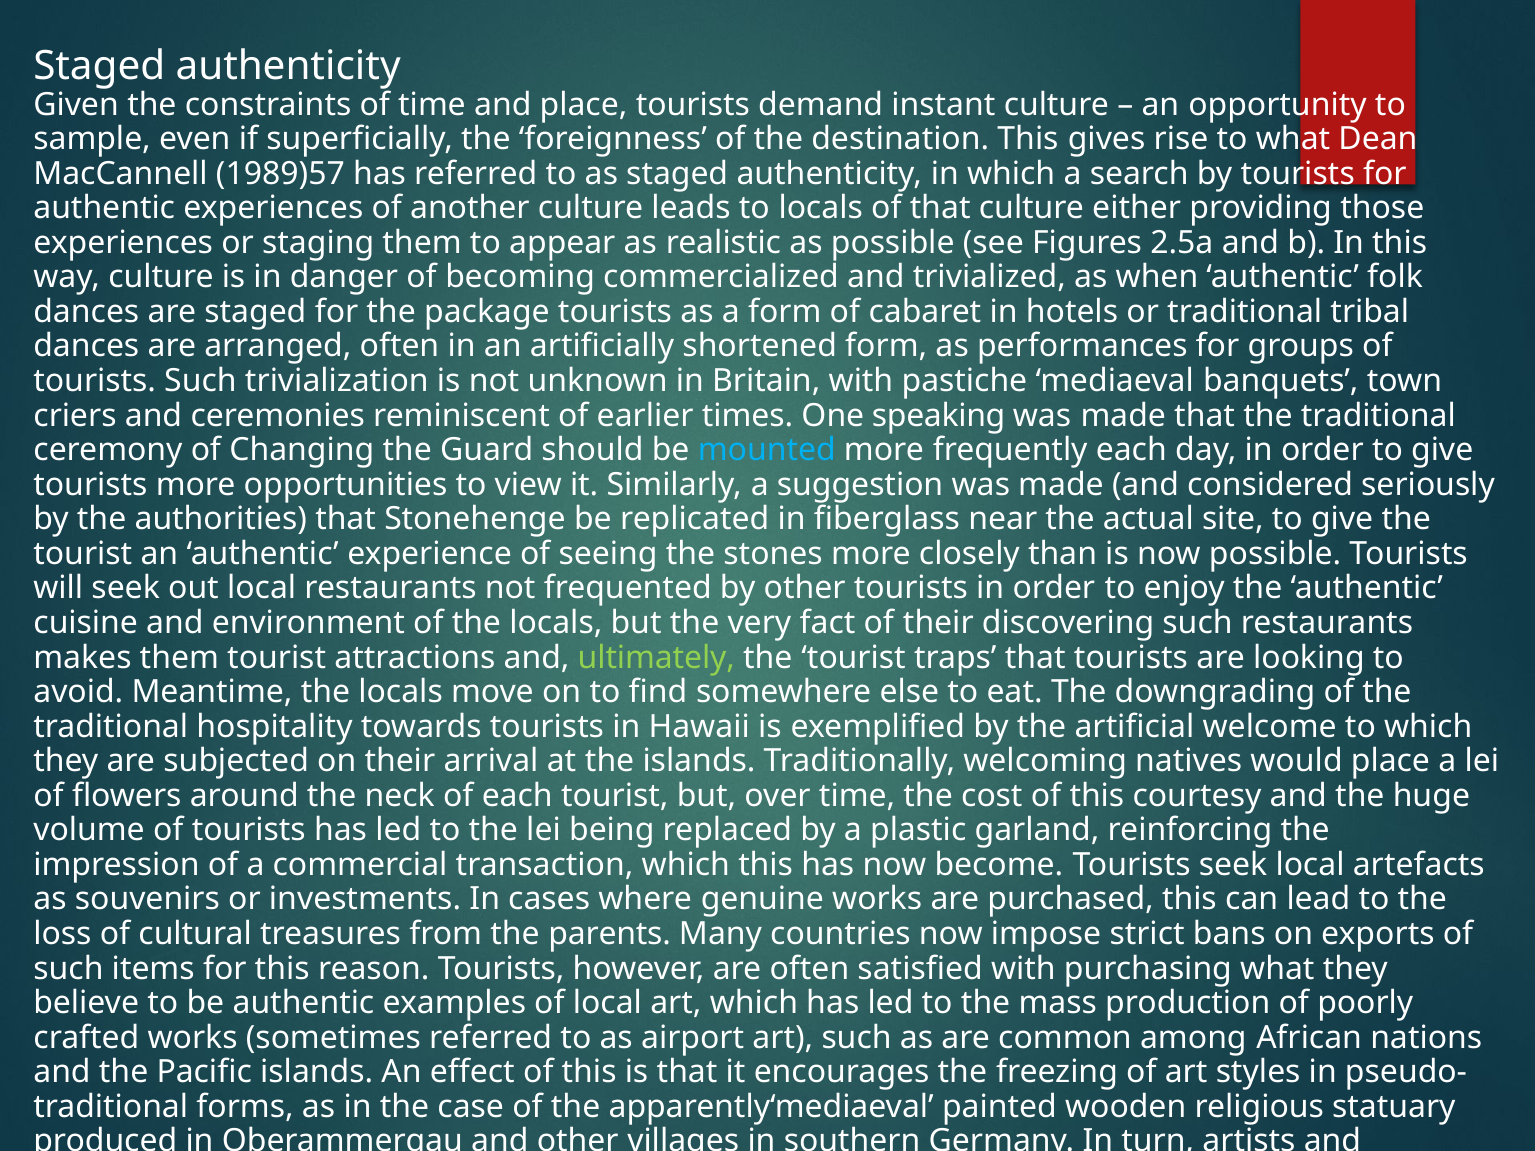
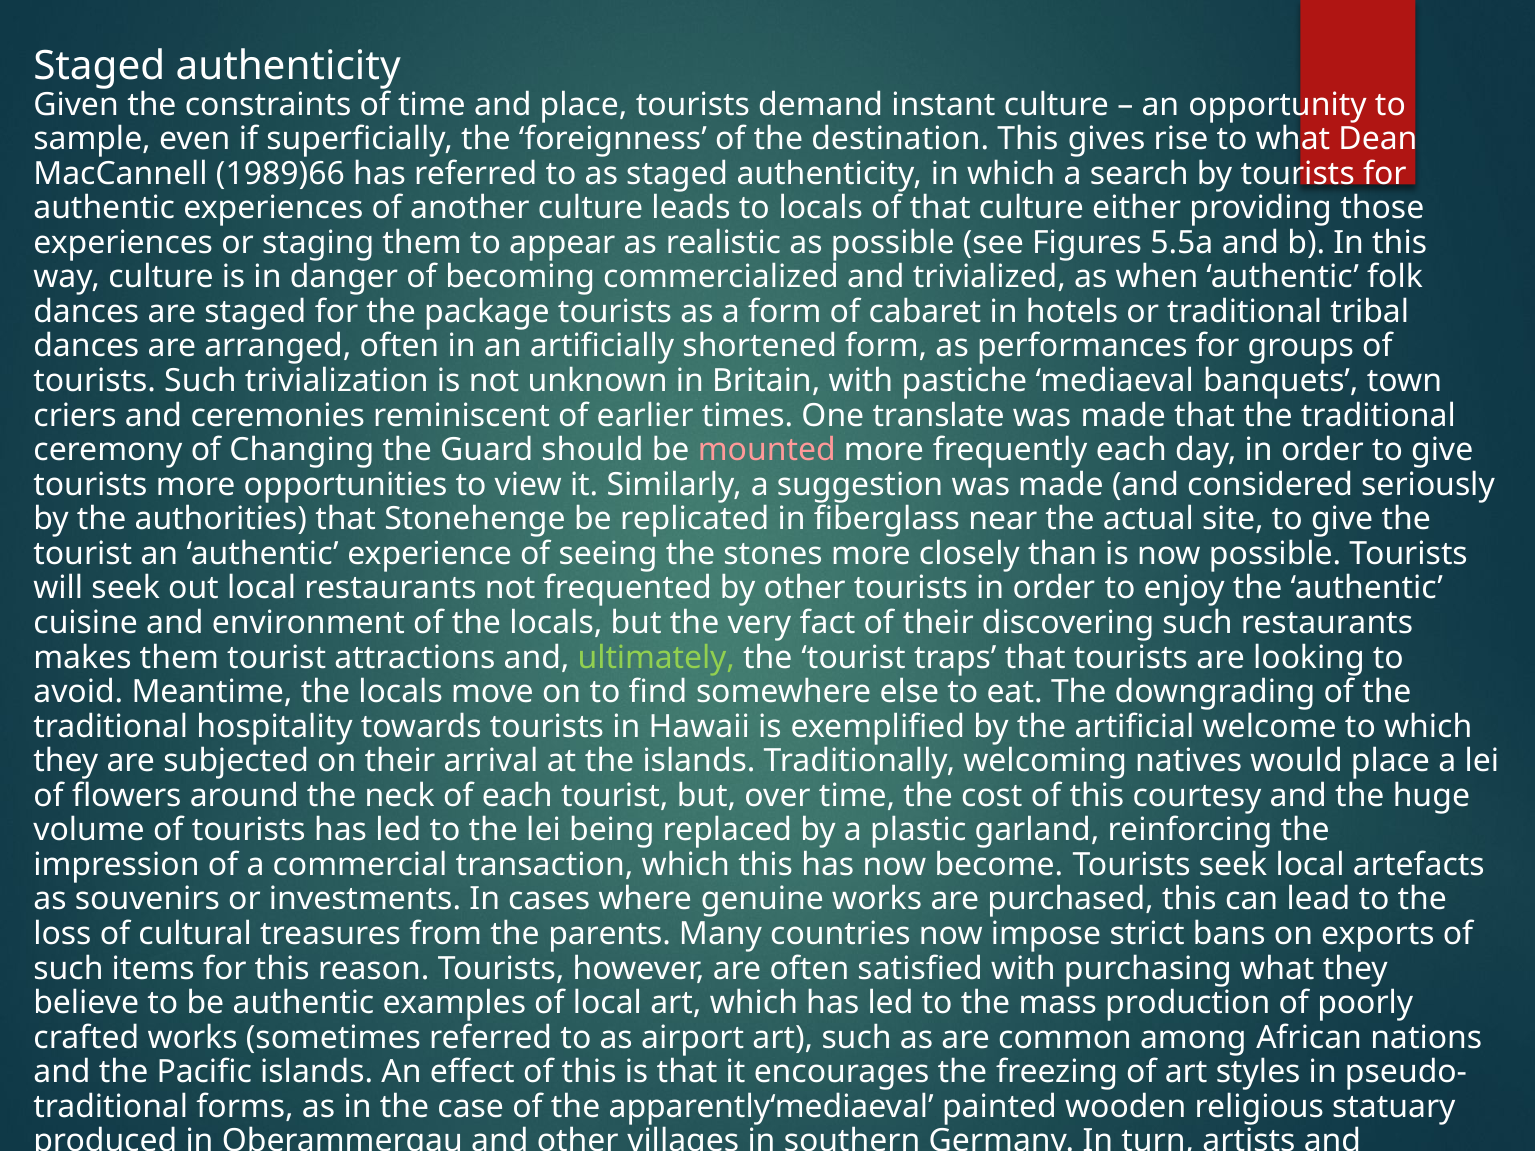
1989)57: 1989)57 -> 1989)66 (280, 174)
2.5a: 2.5a -> 5.5a (1182, 243)
speaking: speaking -> translate (939, 416)
mounted colour: light blue -> pink (767, 450)
